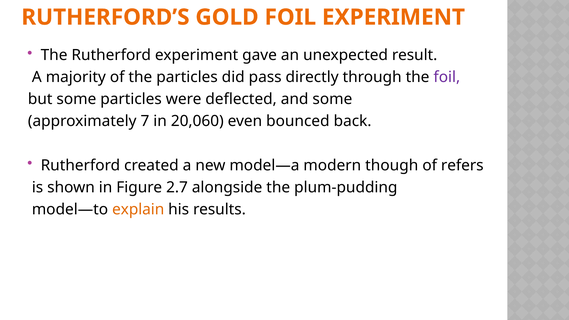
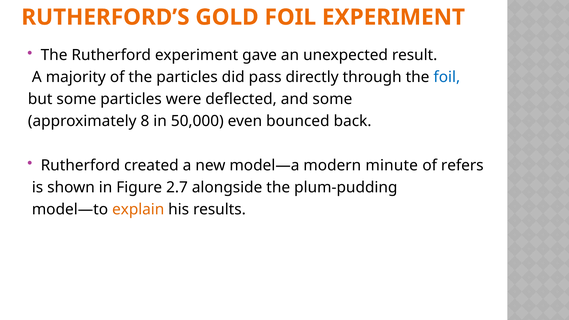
foil colour: purple -> blue (447, 77)
7: 7 -> 8 (145, 121)
20,060: 20,060 -> 50,000 (197, 121)
though: though -> minute (392, 165)
